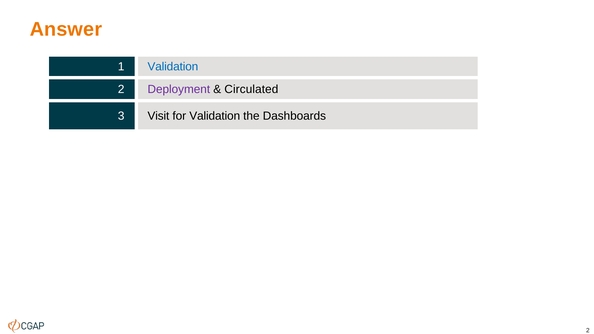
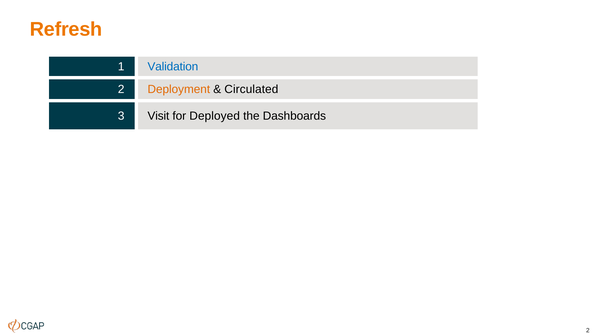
Answer: Answer -> Refresh (66, 29)
Deployment colour: purple -> orange (179, 89)
for Validation: Validation -> Deployed (215, 116)
